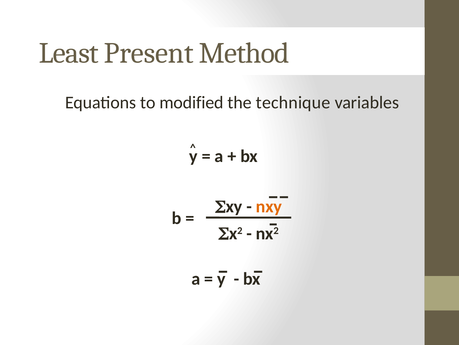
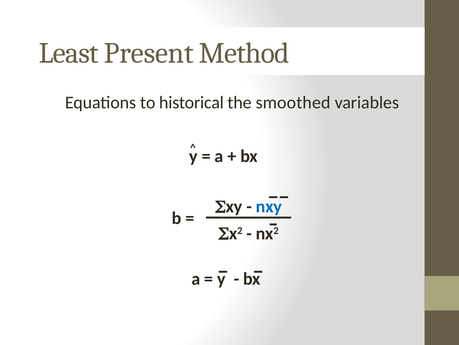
modified: modified -> historical (192, 102)
technique: technique -> smoothed (293, 102)
nxy colour: orange -> blue (269, 206)
